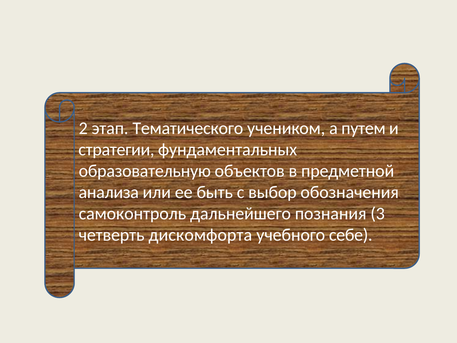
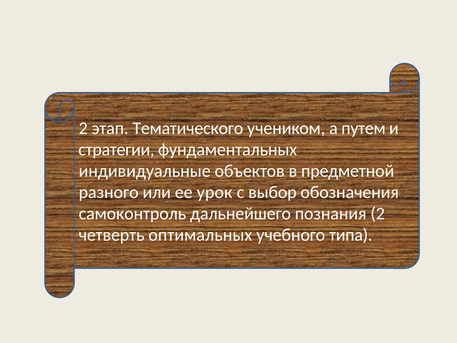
образовательную: образовательную -> индивидуальные (145, 171)
анализа: анализа -> разного (109, 192)
быть: быть -> урок (215, 192)
познания 3: 3 -> 2 (378, 214)
дискомфорта: дискомфорта -> оптимальных (200, 235)
себе: себе -> типа (351, 235)
